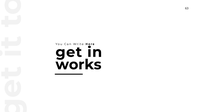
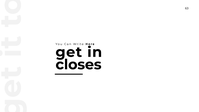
works: works -> closes (79, 65)
